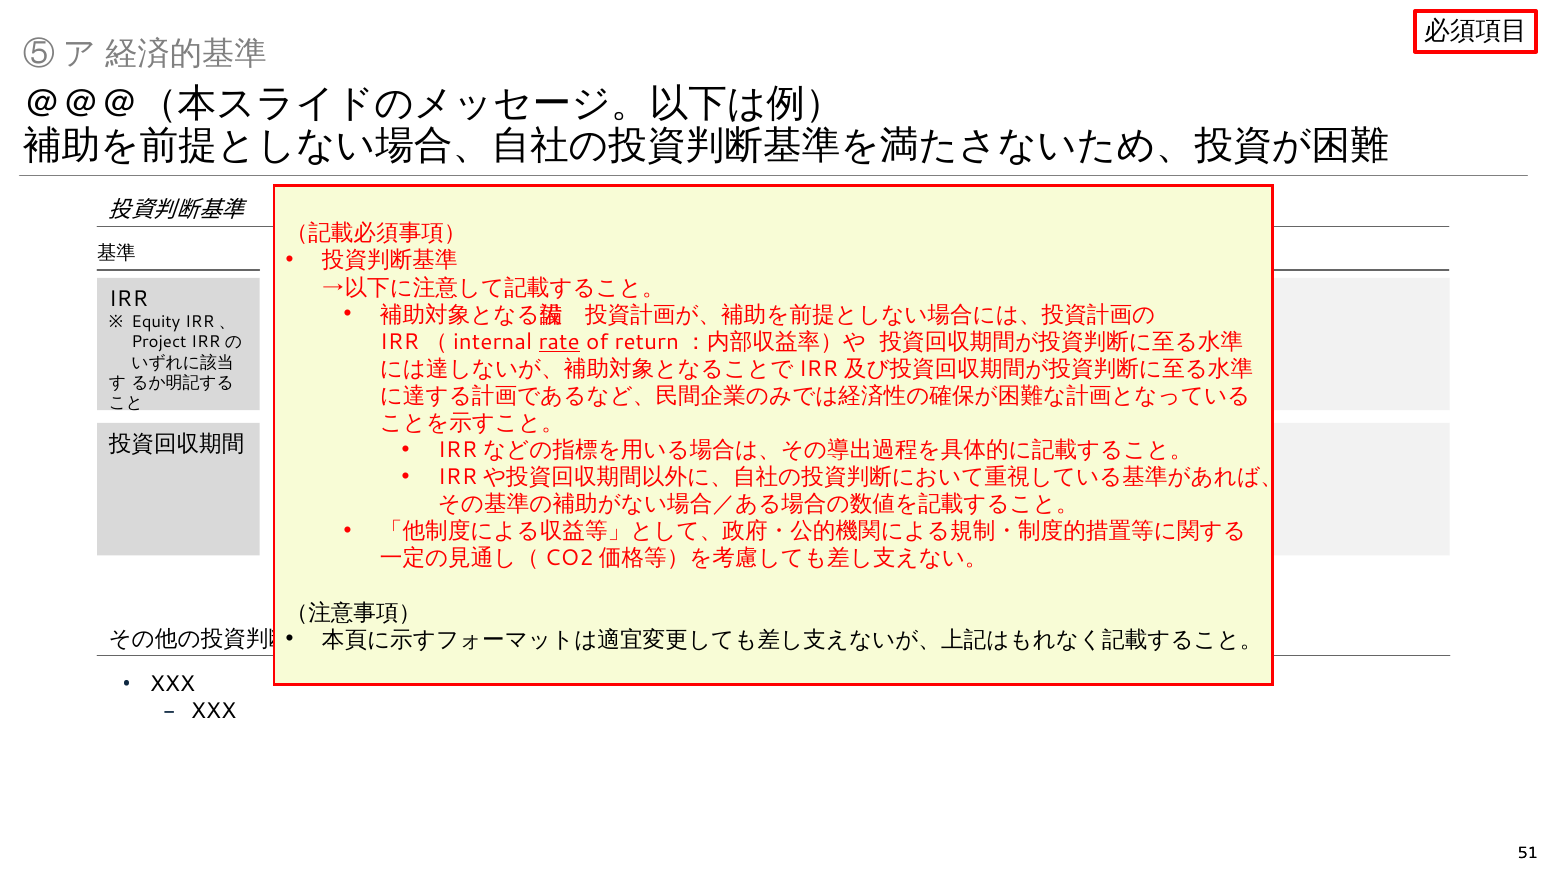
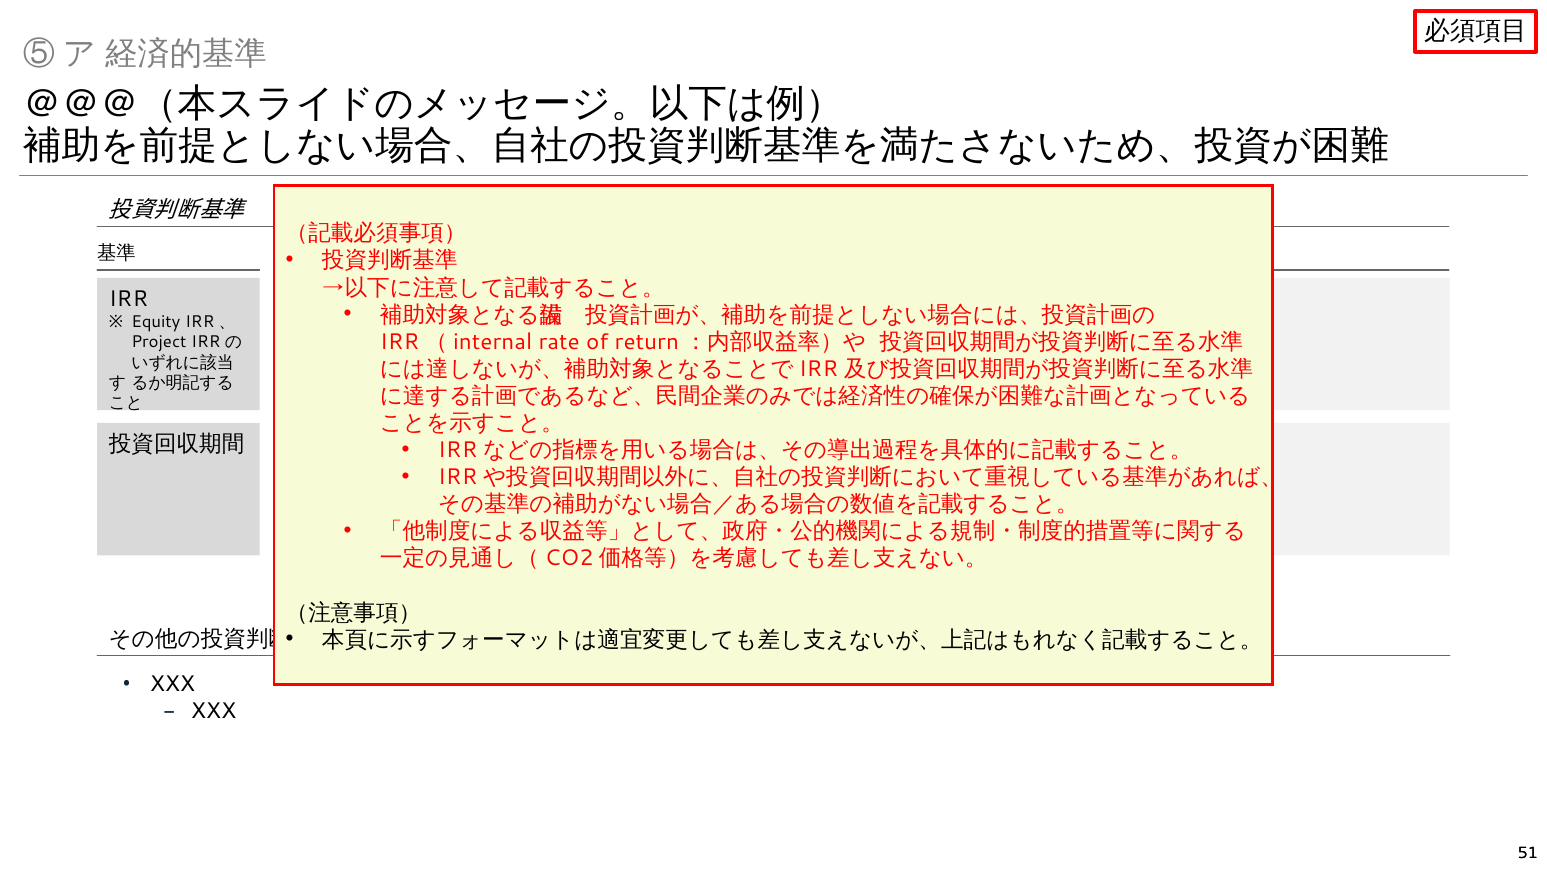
rate underline: present -> none (559, 342)
